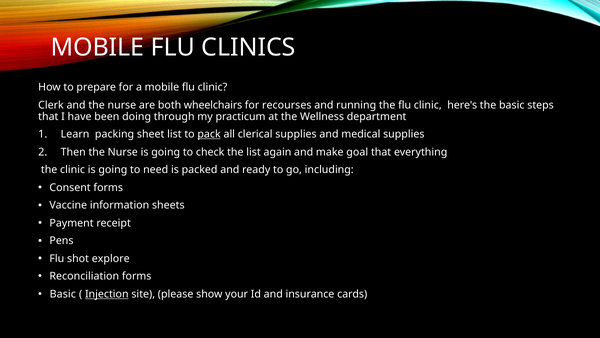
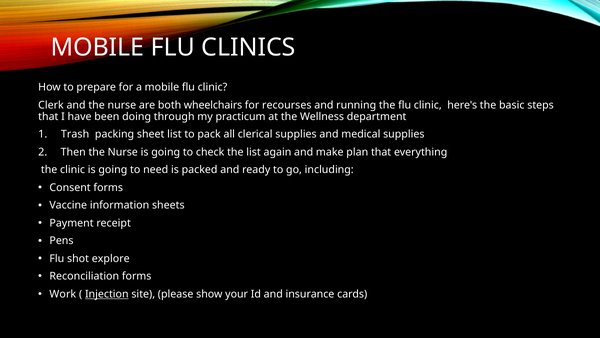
Learn: Learn -> Trash (75, 134)
pack underline: present -> none (209, 134)
goal: goal -> plan (357, 152)
Basic: Basic -> Work (63, 294)
